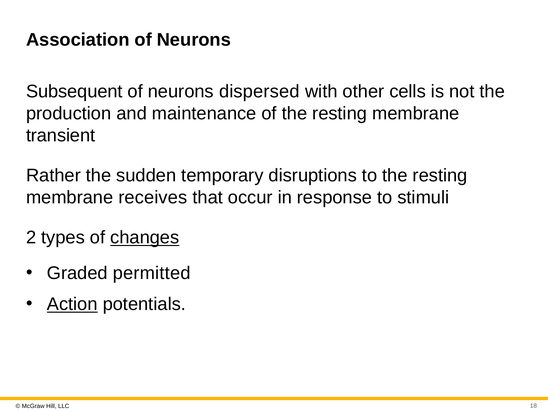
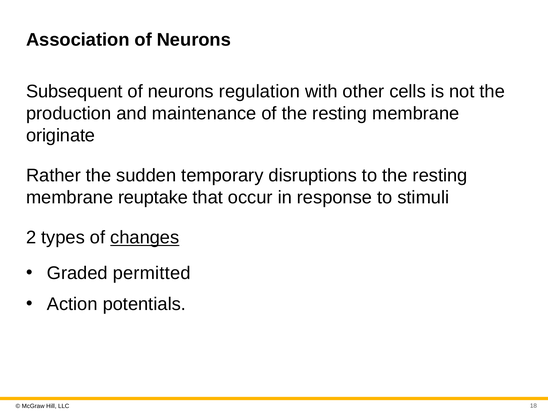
dispersed: dispersed -> regulation (259, 91)
transient: transient -> originate (61, 135)
receives: receives -> reuptake (153, 197)
Action underline: present -> none (72, 304)
